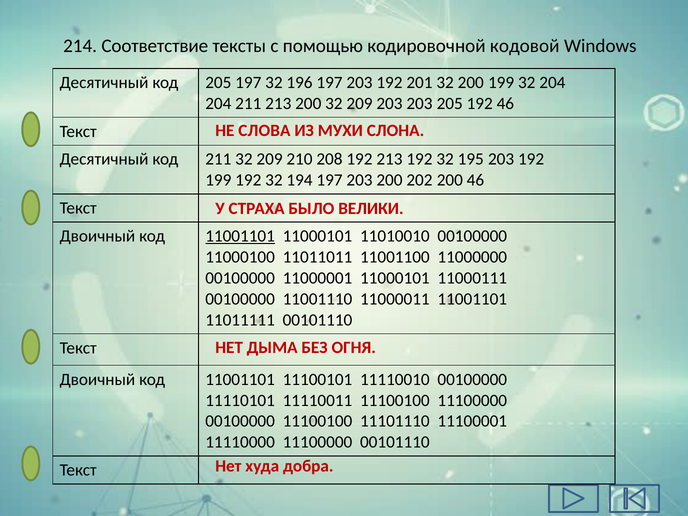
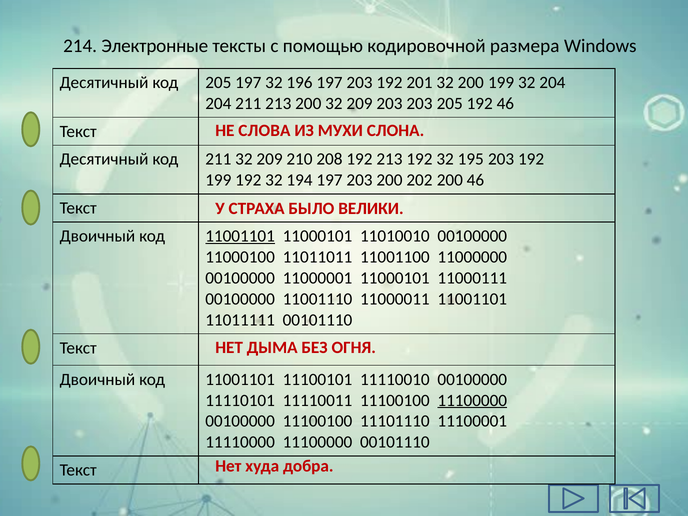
Соответствие: Соответствие -> Электронные (155, 46)
кодовой: кодовой -> размера (525, 46)
11100000 underline: none -> present (472, 400)
